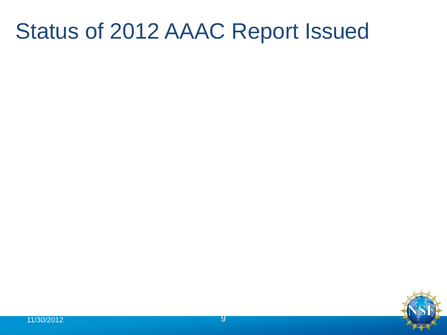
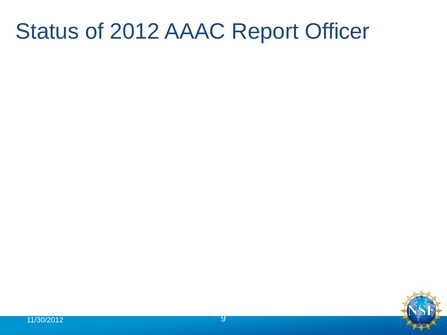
Issued: Issued -> Officer (337, 31)
